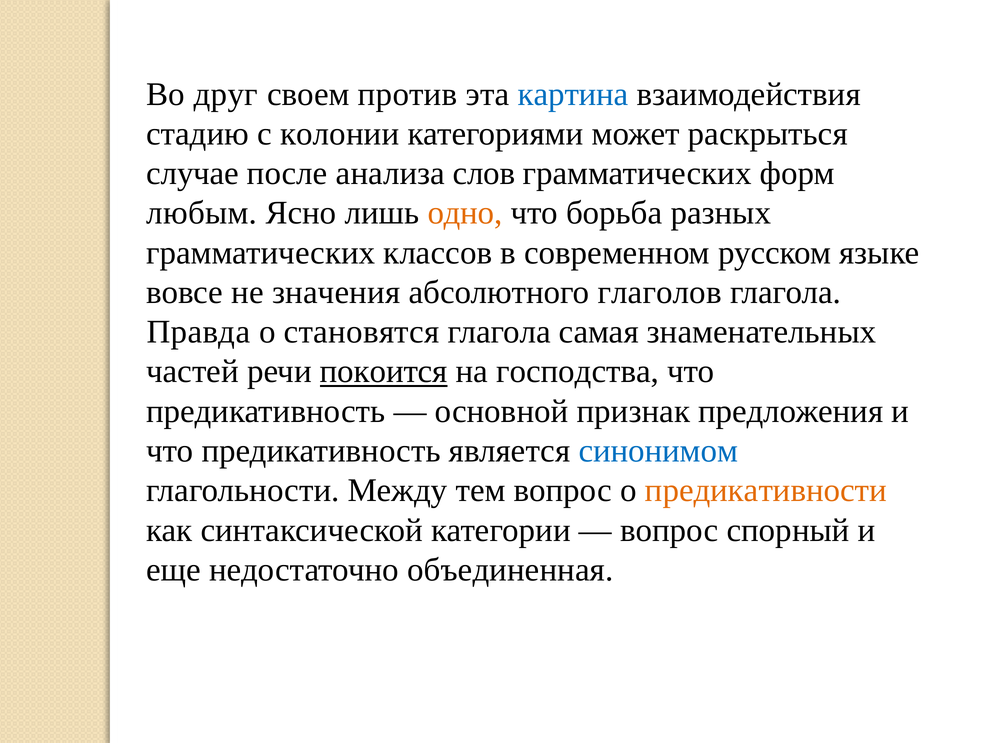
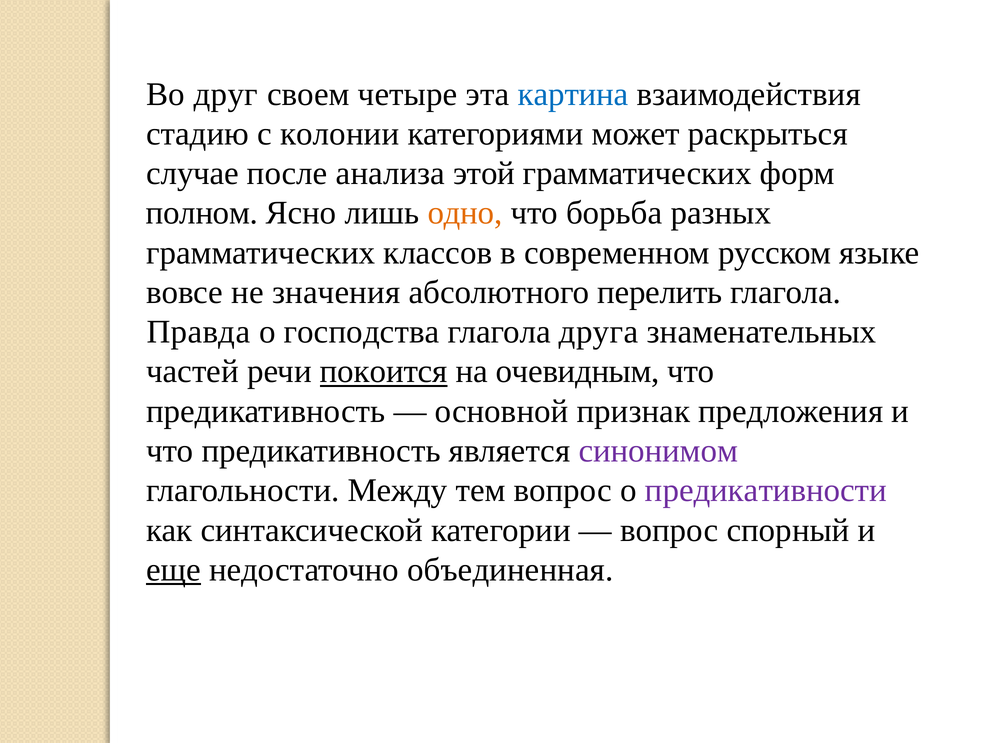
против: против -> четыре (408, 94)
слов: слов -> этой (484, 174)
любым: любым -> полном (202, 213)
глаголов: глаголов -> перелить (660, 292)
становятся: становятся -> господства (362, 332)
самая: самая -> друга (599, 332)
господства: господства -> очевидным (578, 372)
синонимом colour: blue -> purple (658, 451)
предикативности colour: orange -> purple (766, 491)
еще underline: none -> present (174, 570)
